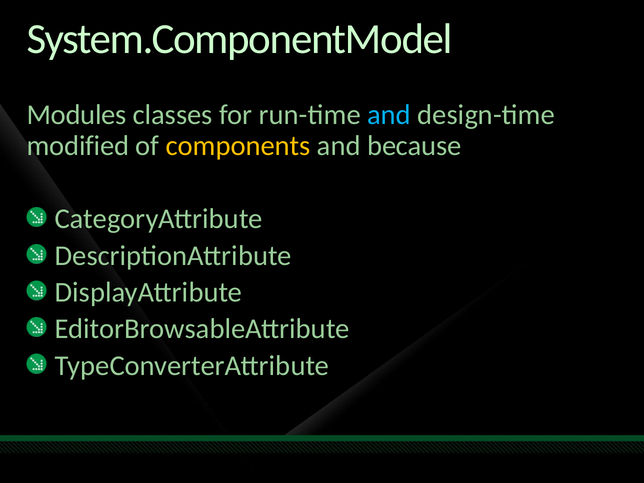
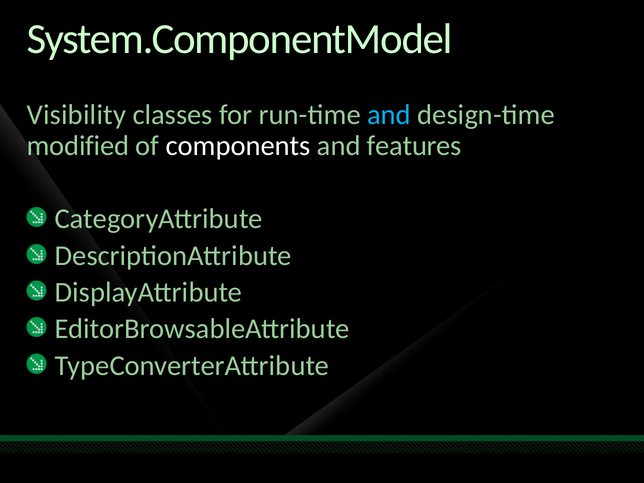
Modules: Modules -> Visibility (76, 115)
components colour: yellow -> white (238, 146)
because: because -> features (414, 146)
